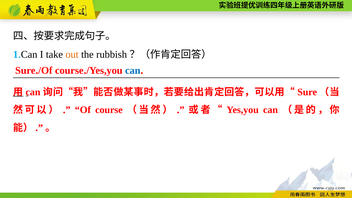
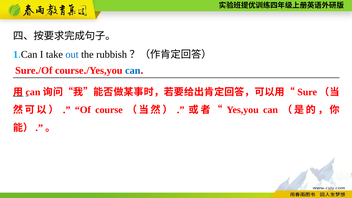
out colour: orange -> blue (72, 54)
